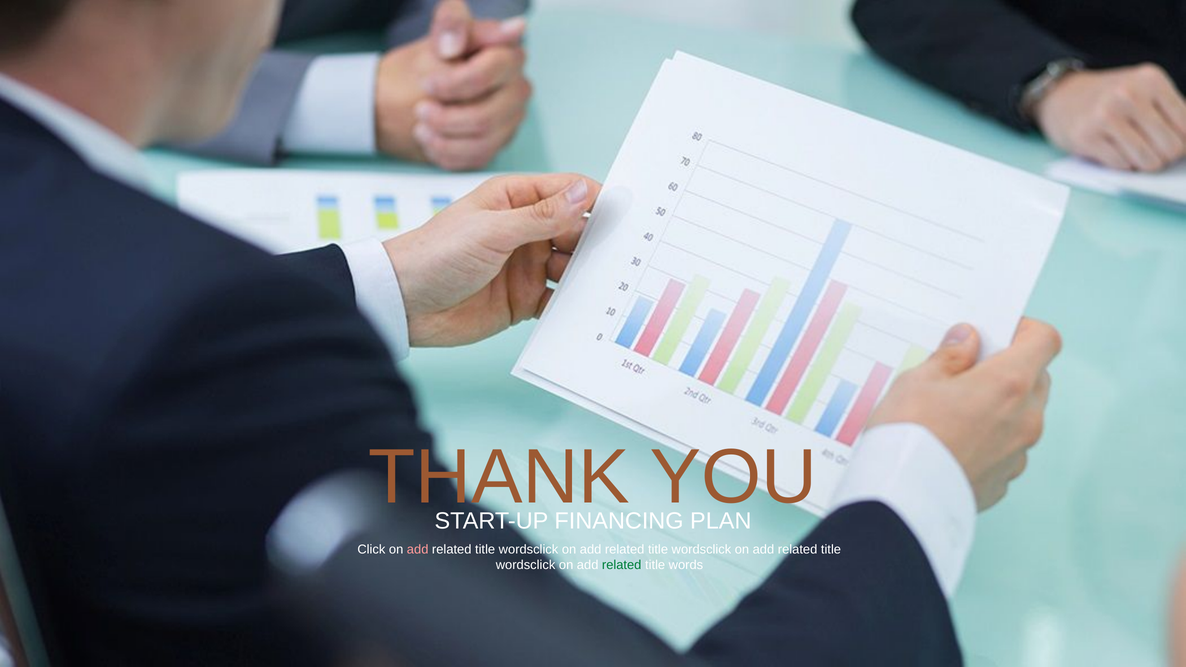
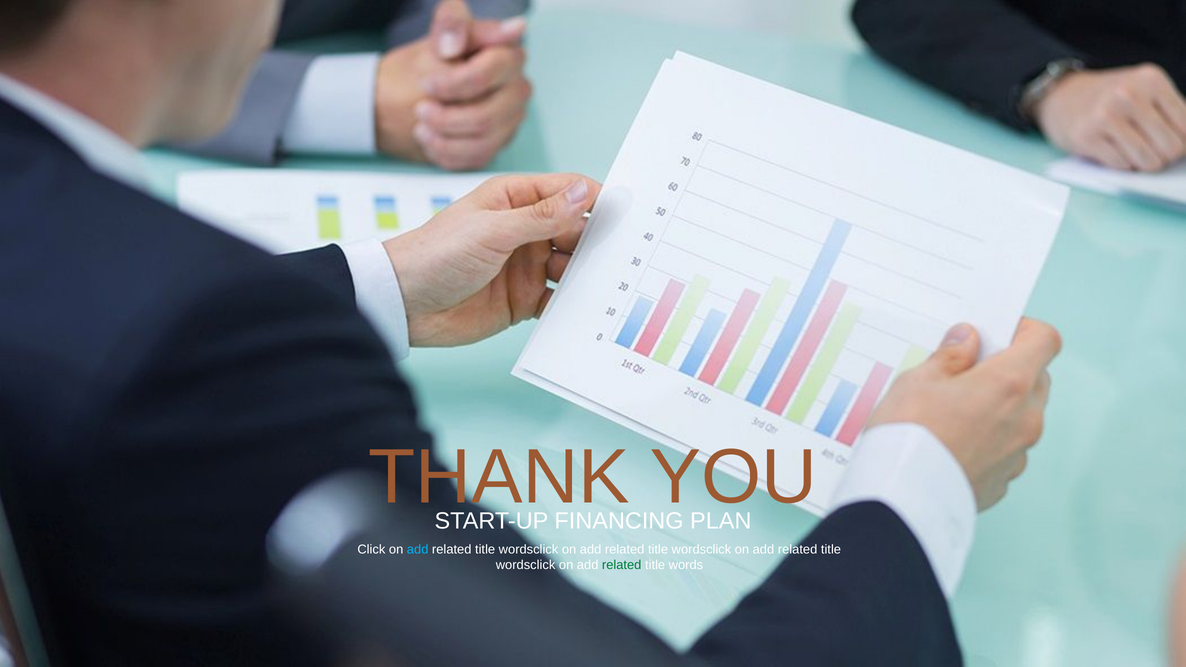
add colour: pink -> light blue (418, 549)
